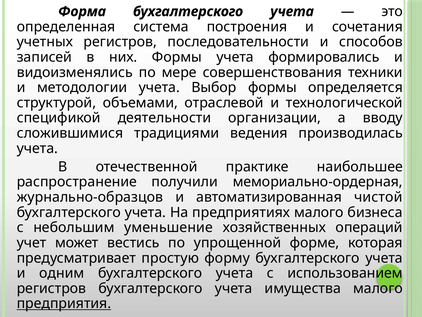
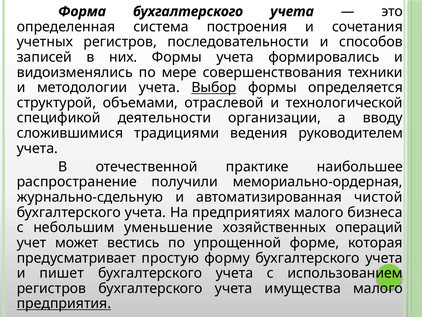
Выбор underline: none -> present (214, 87)
производилась: производилась -> руководителем (351, 133)
журнально-образцов: журнально-образцов -> журнально-сдельную (90, 197)
одним: одним -> пишет (62, 273)
